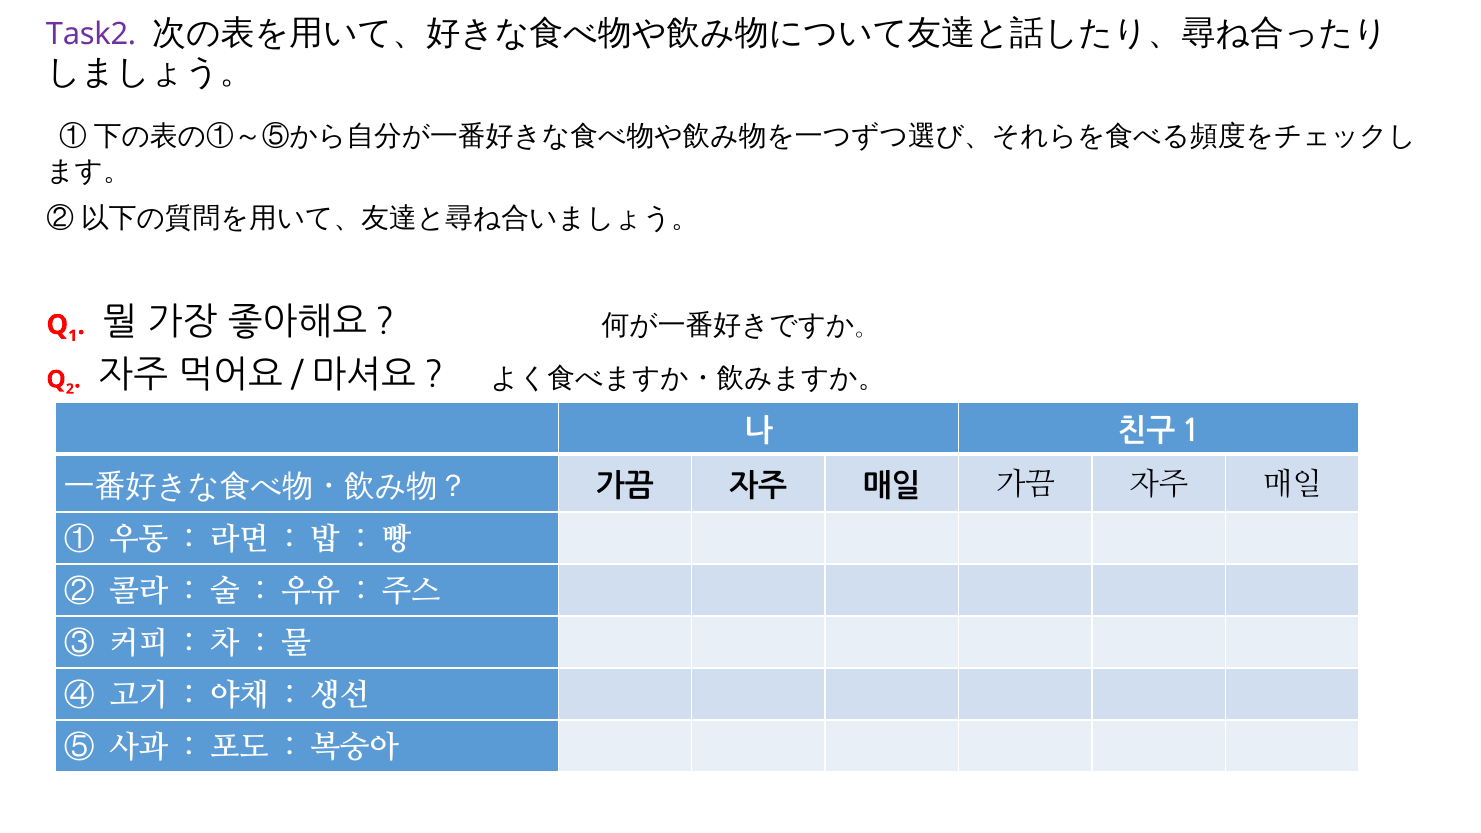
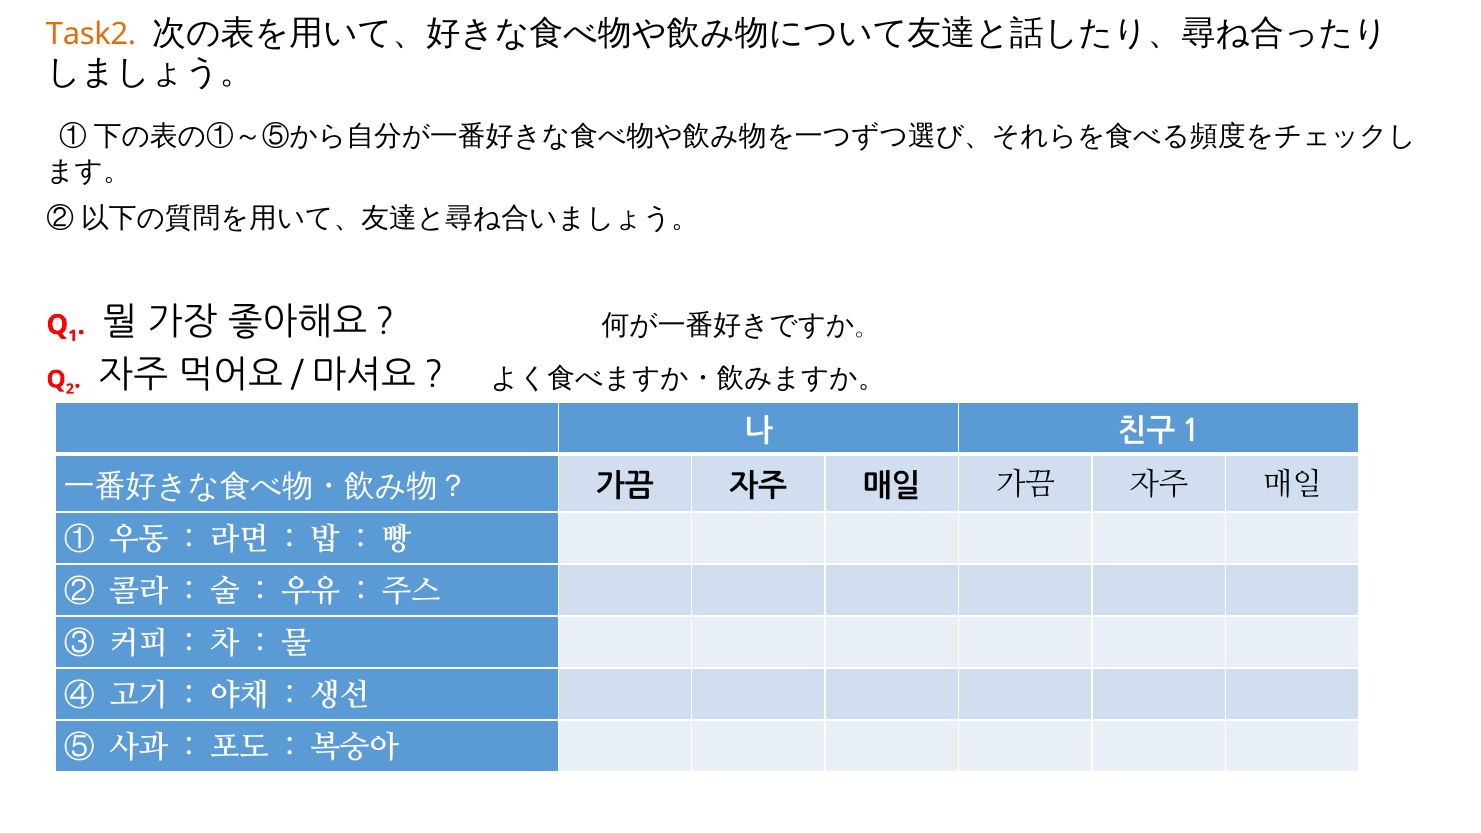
Task2 colour: purple -> orange (91, 35)
